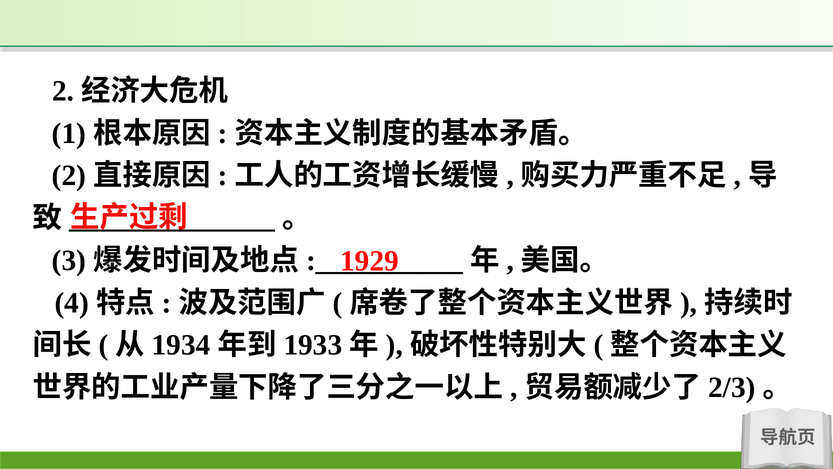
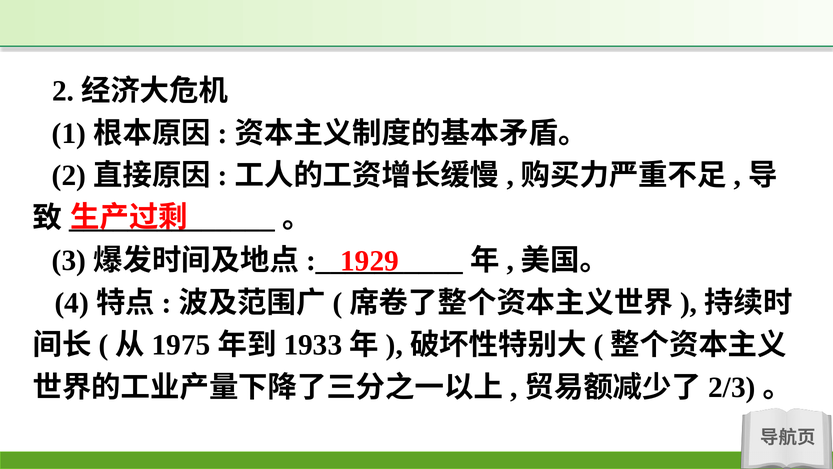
1934: 1934 -> 1975 (181, 345)
